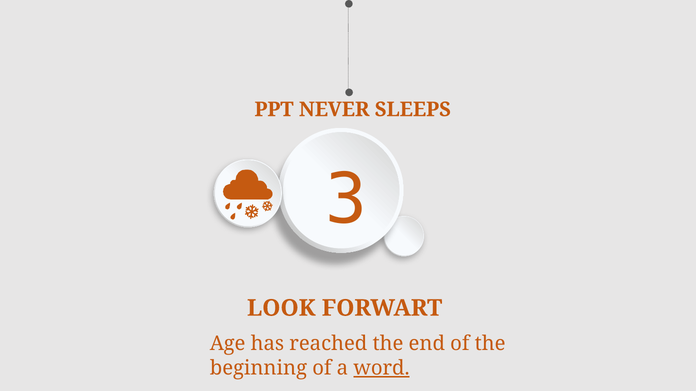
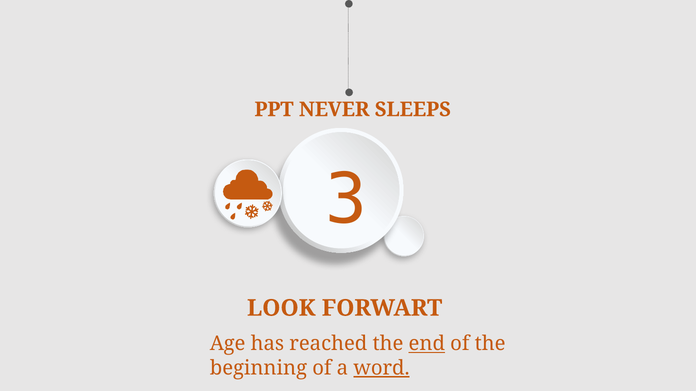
end underline: none -> present (427, 344)
